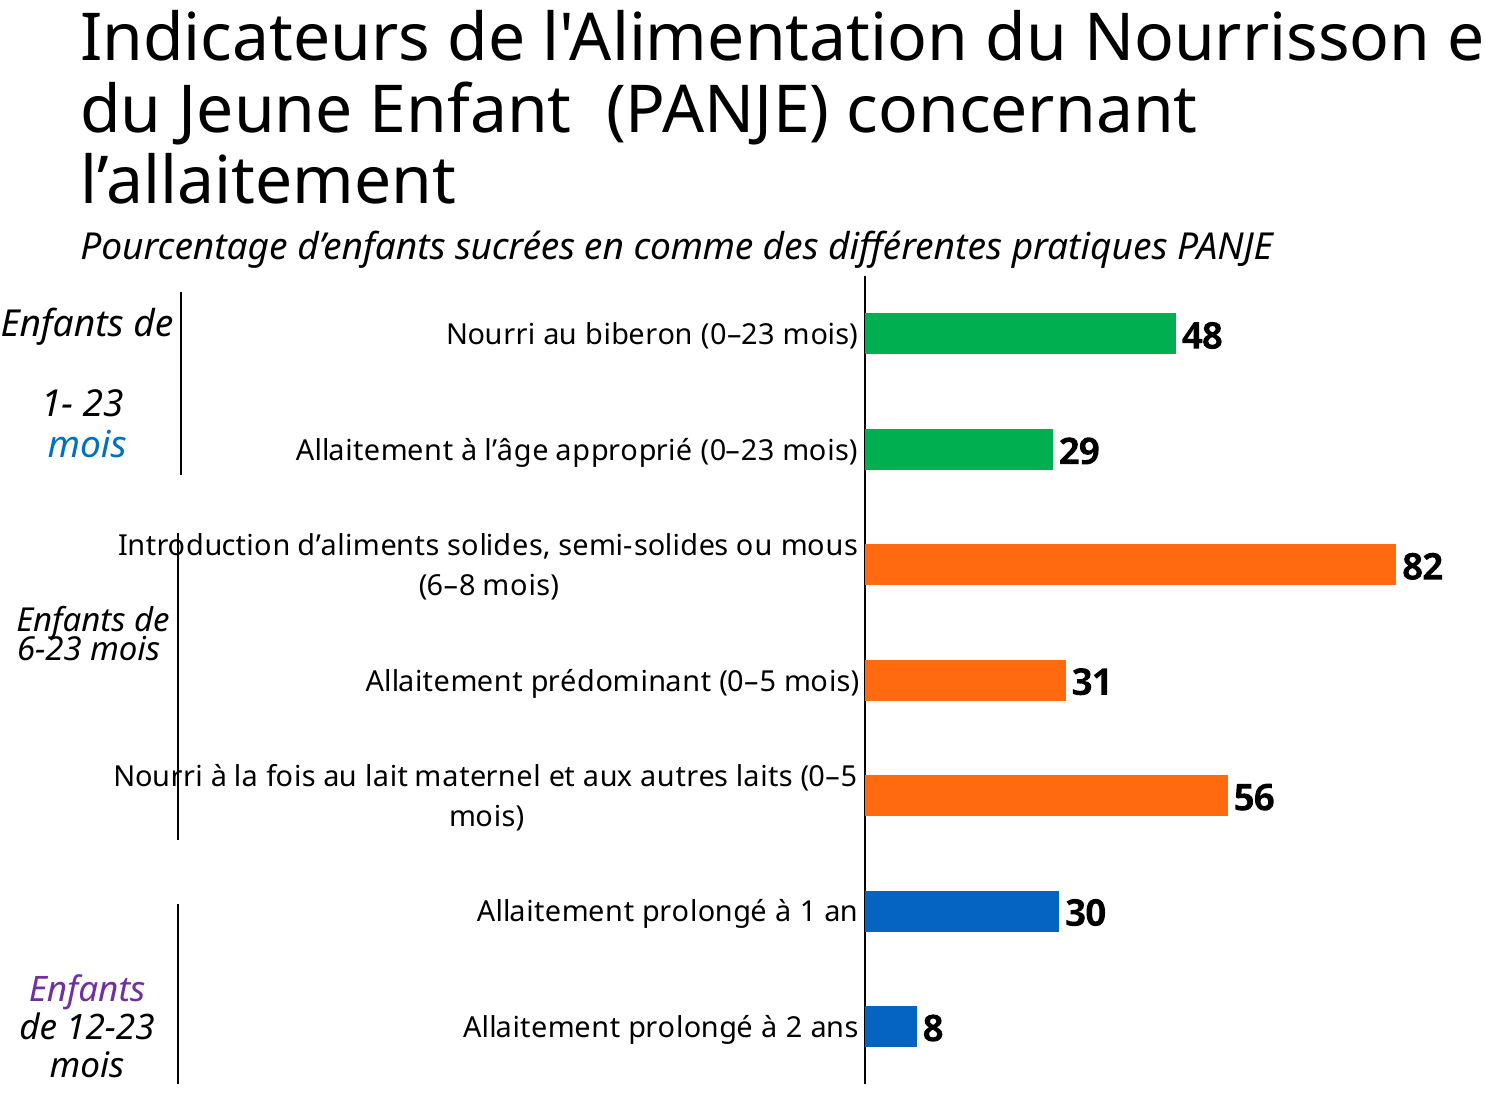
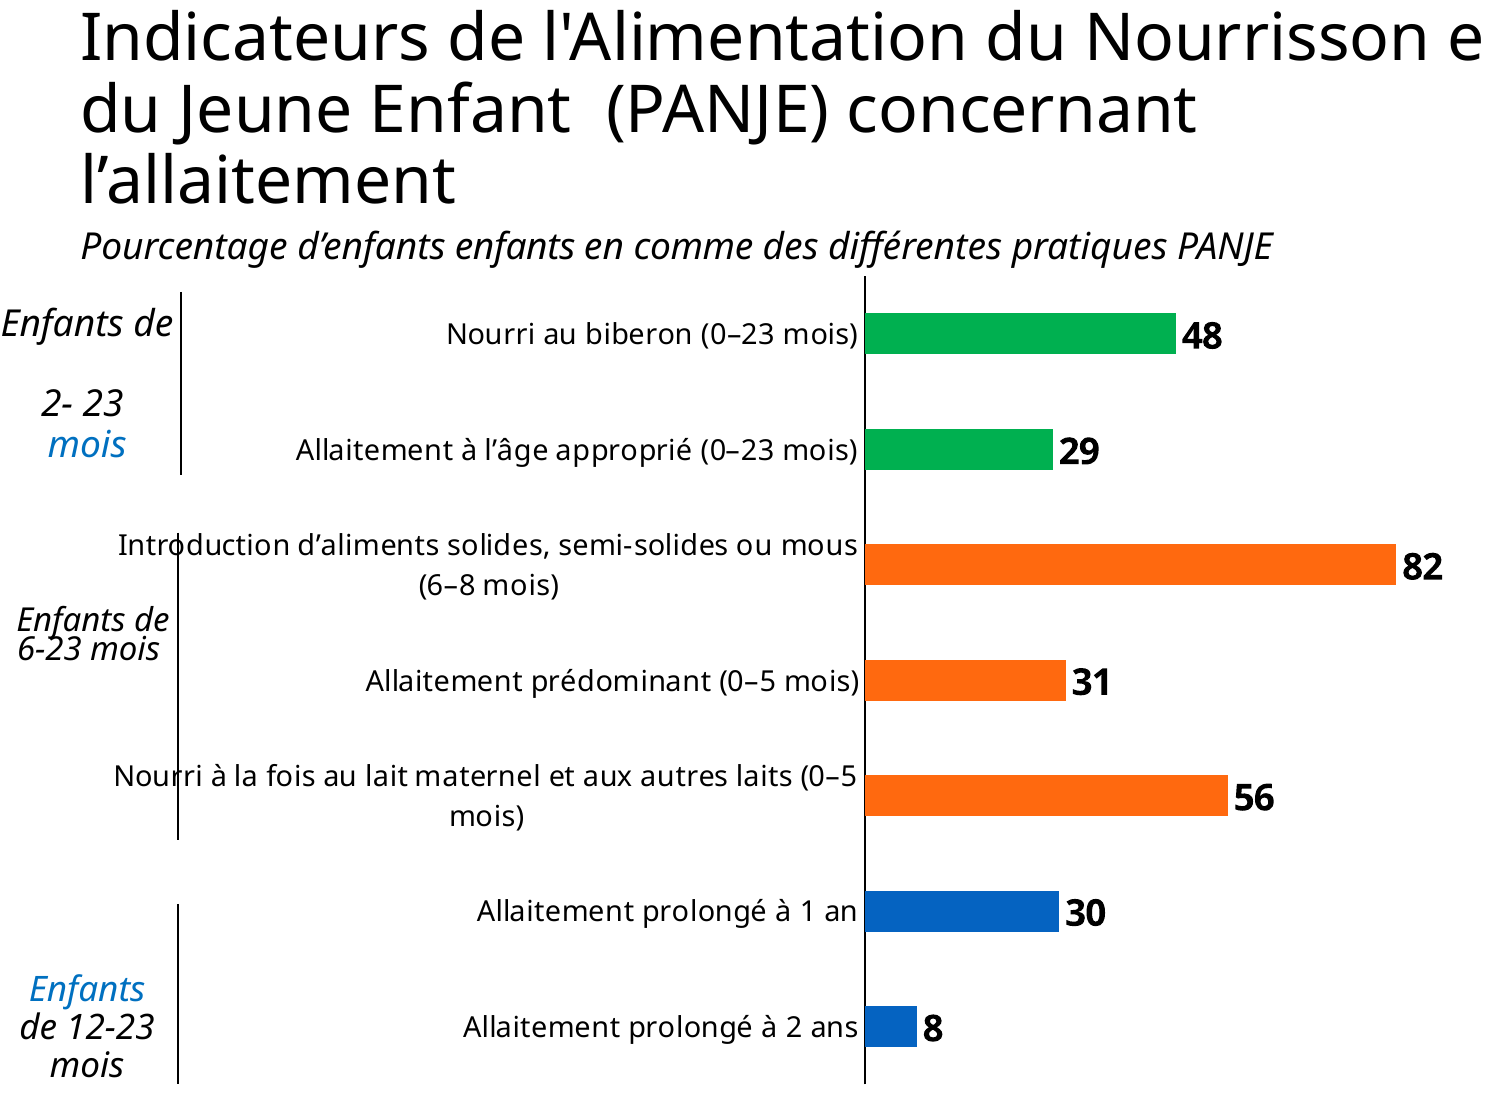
d’enfants sucrées: sucrées -> enfants (515, 247)
1-: 1- -> 2- (57, 405)
Enfants colour: purple -> blue (87, 990)
